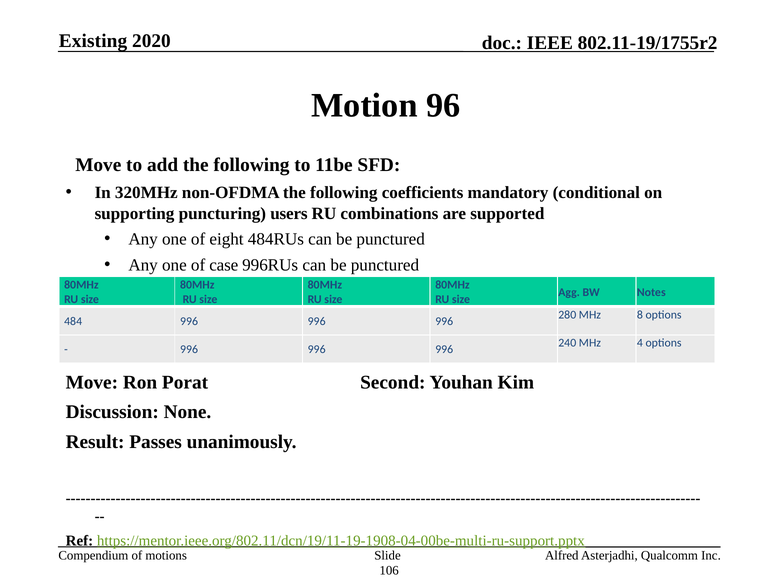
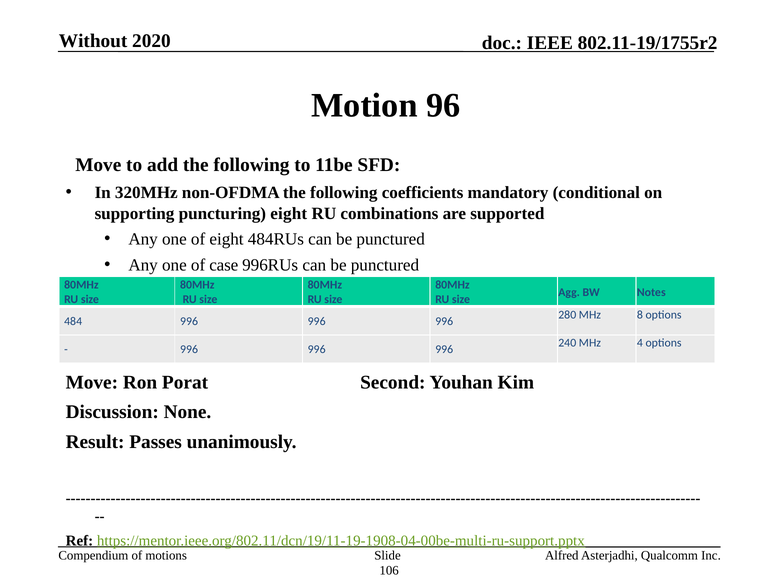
Existing: Existing -> Without (93, 41)
puncturing users: users -> eight (289, 213)
